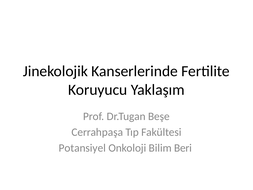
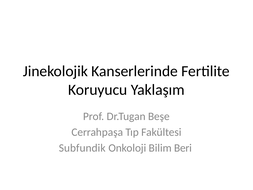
Potansiyel: Potansiyel -> Subfundik (82, 148)
